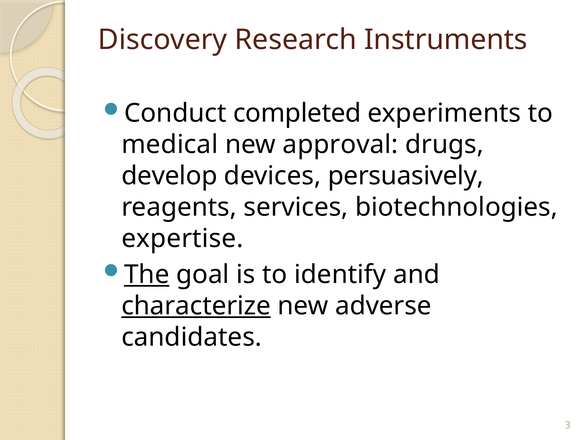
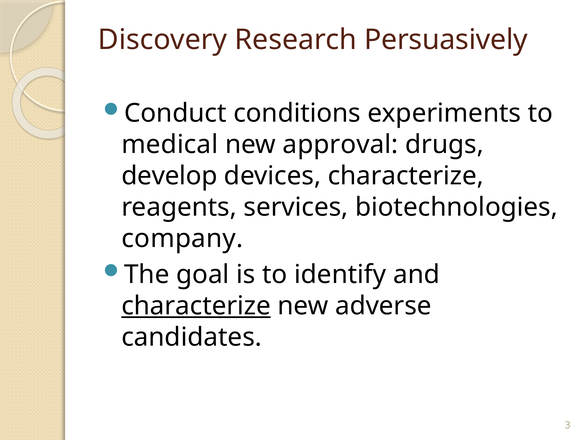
Instruments: Instruments -> Persuasively (446, 40)
completed: completed -> conditions (297, 113)
devices persuasively: persuasively -> characterize (406, 176)
expertise: expertise -> company (182, 239)
The underline: present -> none (147, 275)
